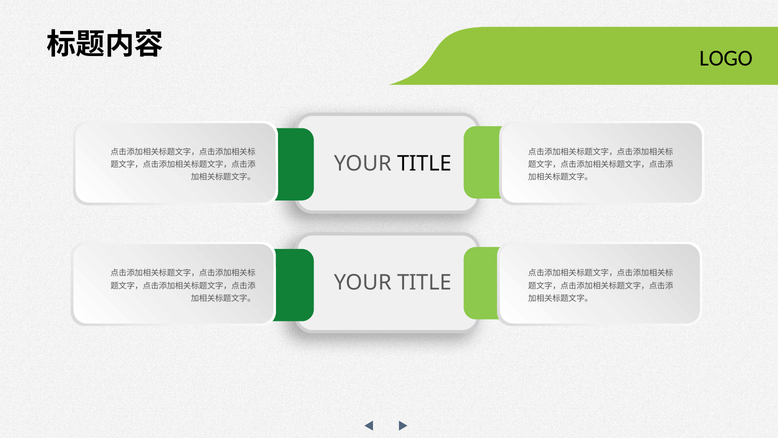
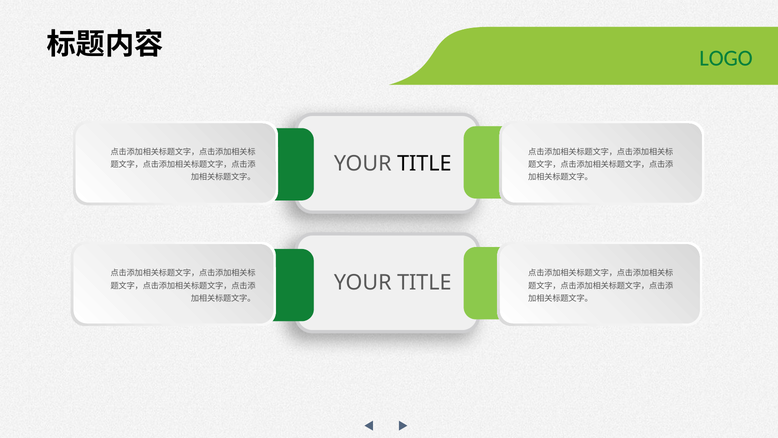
LOGO colour: black -> green (726, 58)
